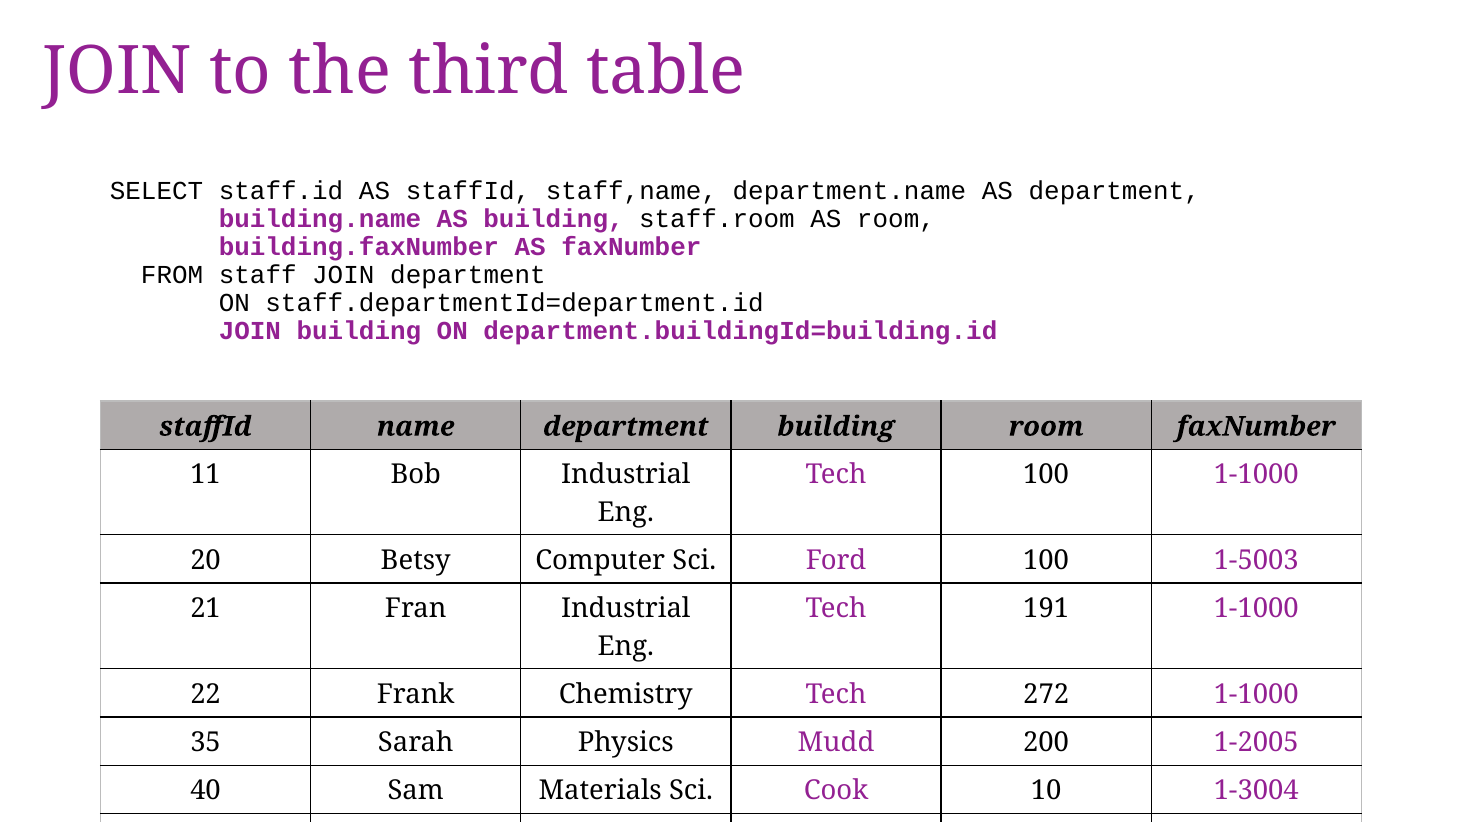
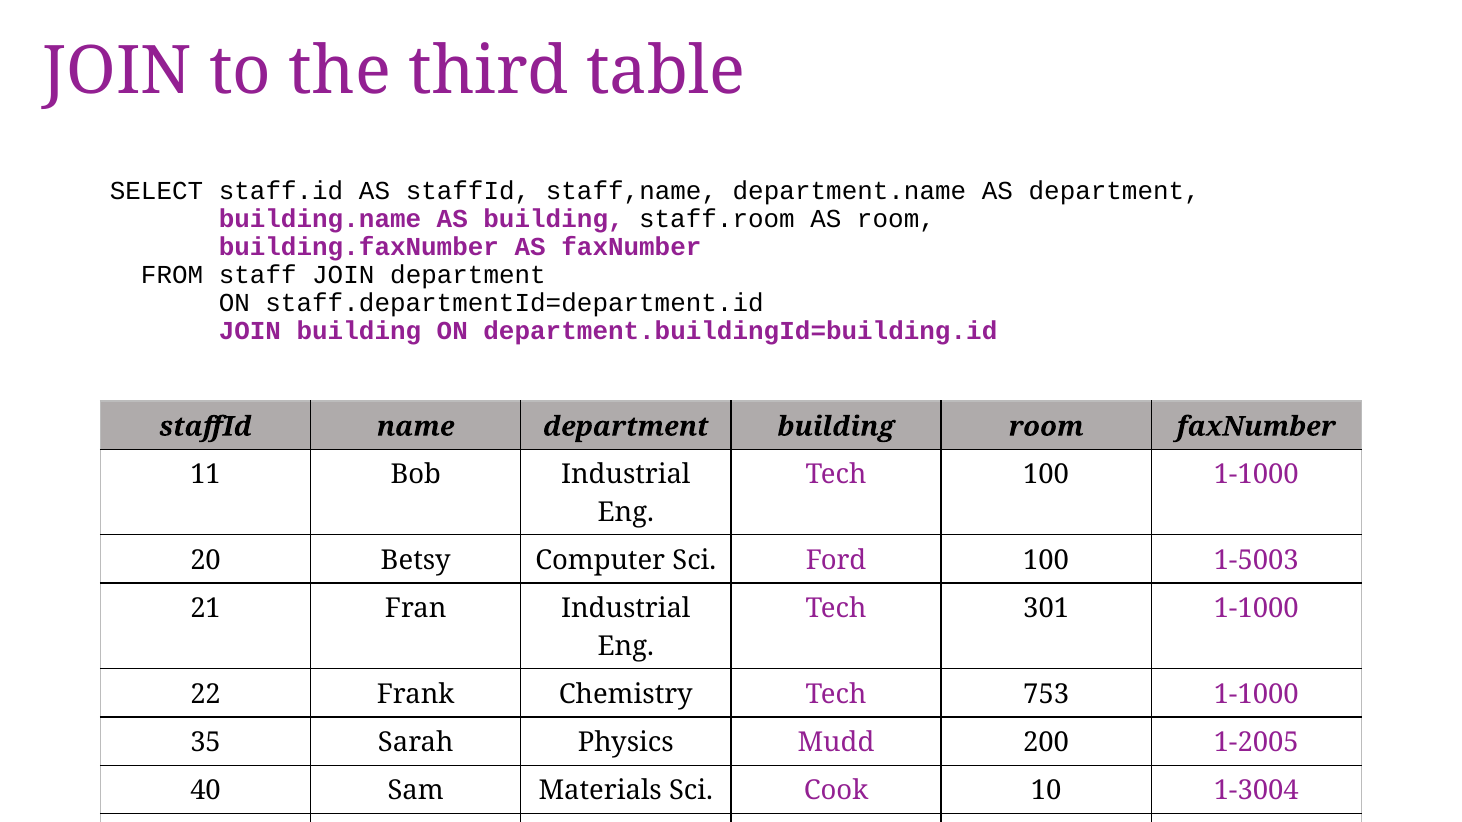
191: 191 -> 301 (1046, 609)
272: 272 -> 753 (1046, 695)
